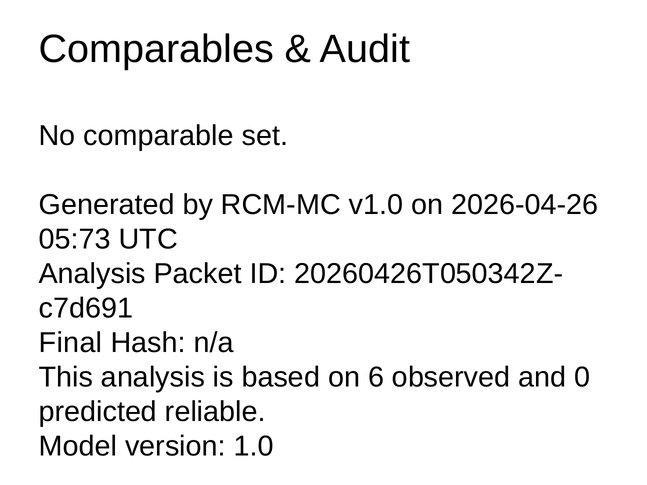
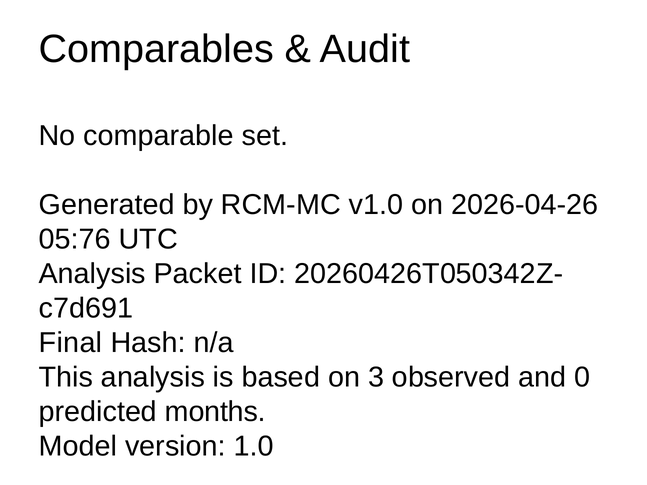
05:73: 05:73 -> 05:76 (75, 239)
6: 6 -> 3 (376, 377)
reliable: reliable -> months (215, 412)
